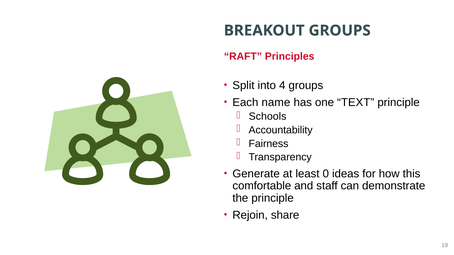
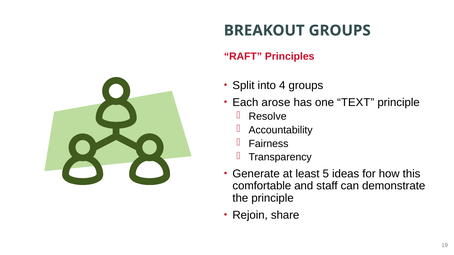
name: name -> arose (276, 103)
Schools: Schools -> Resolve (268, 117)
0: 0 -> 5 (326, 174)
